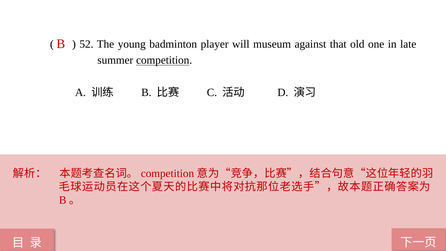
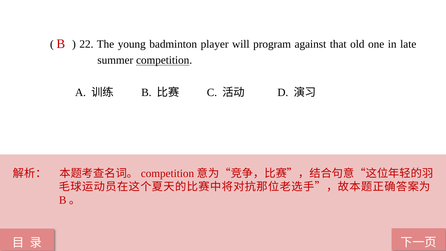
52: 52 -> 22 (86, 44)
museum: museum -> program (272, 44)
